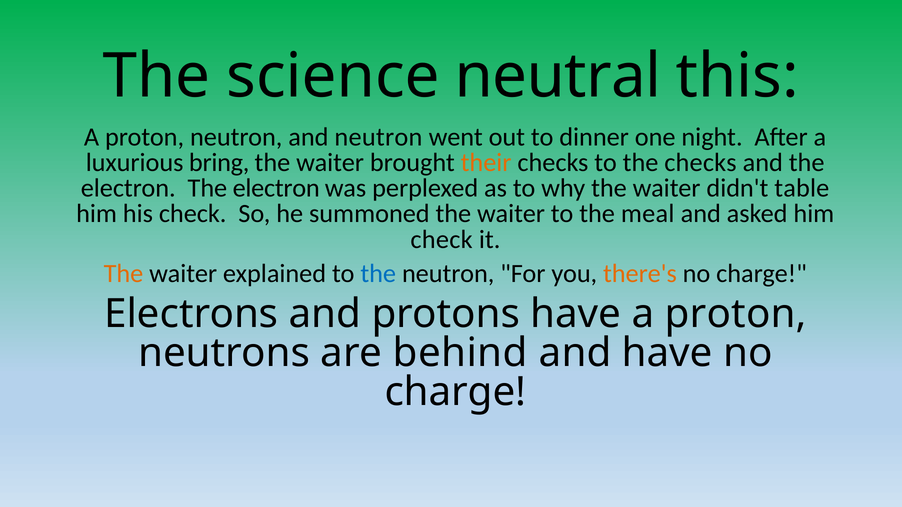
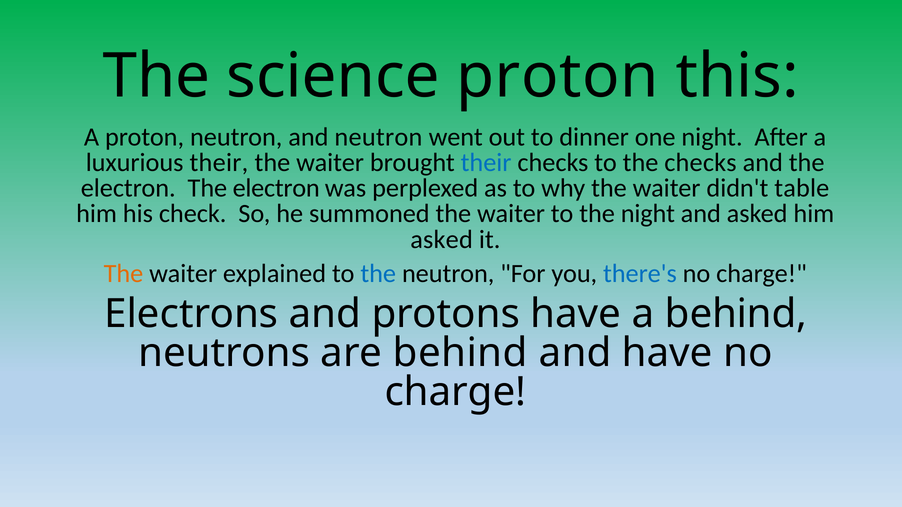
science neutral: neutral -> proton (557, 76)
luxurious bring: bring -> their (219, 163)
their colour: orange -> blue (486, 163)
the meal: meal -> night (648, 214)
check: check -> asked (442, 240)
there's colour: orange -> blue (640, 274)
have a proton: proton -> behind (736, 314)
